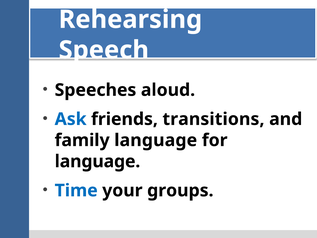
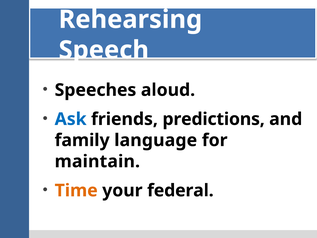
transitions: transitions -> predictions (214, 119)
language: language -> maintain (97, 161)
Time colour: blue -> orange (76, 190)
groups: groups -> federal (180, 190)
